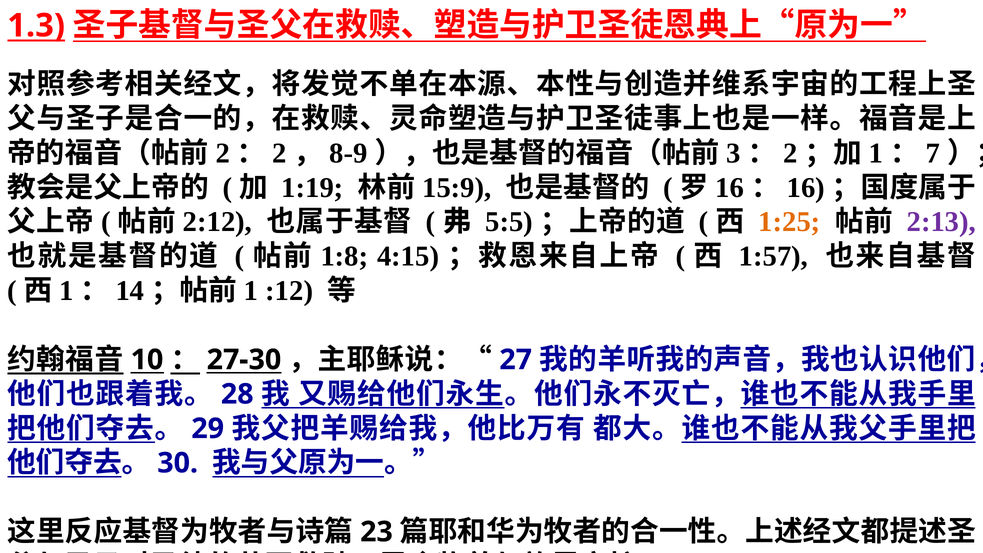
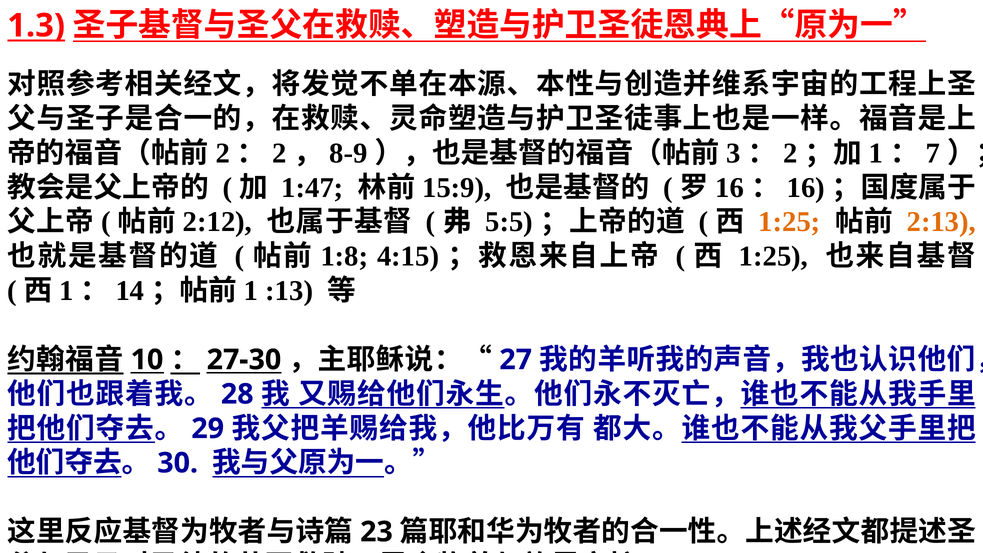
1:19: 1:19 -> 1:47 (312, 188)
2:13 colour: purple -> orange (941, 222)
1:57: 1:57 -> 1:25 (774, 256)
:12: :12 -> :13 (289, 291)
